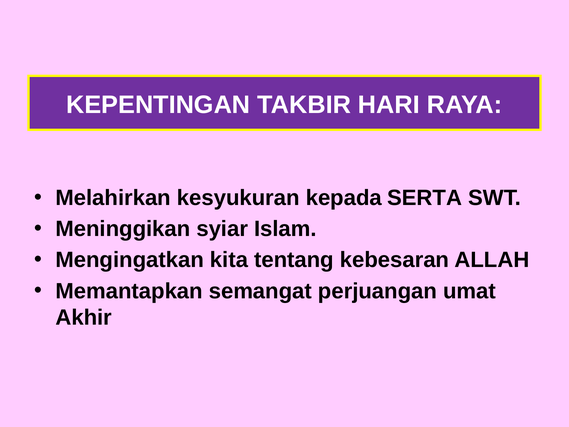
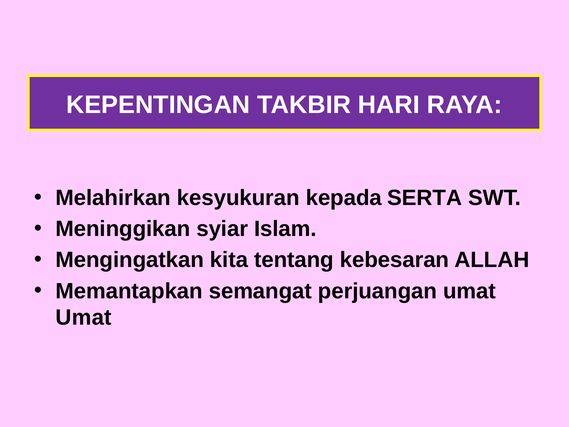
Akhir: Akhir -> Umat (84, 317)
